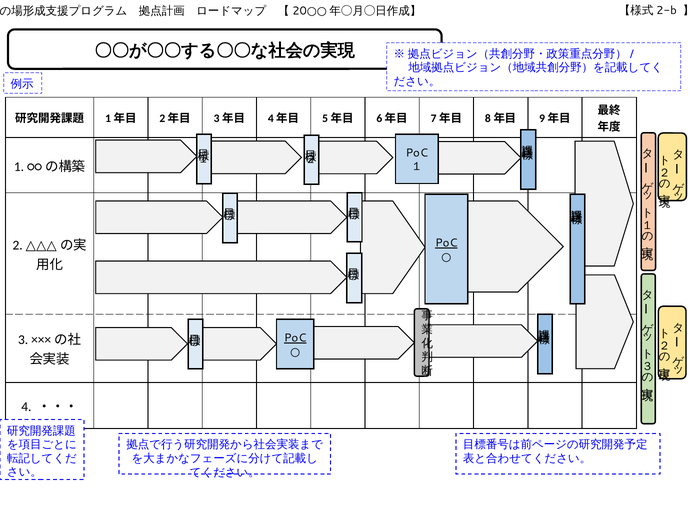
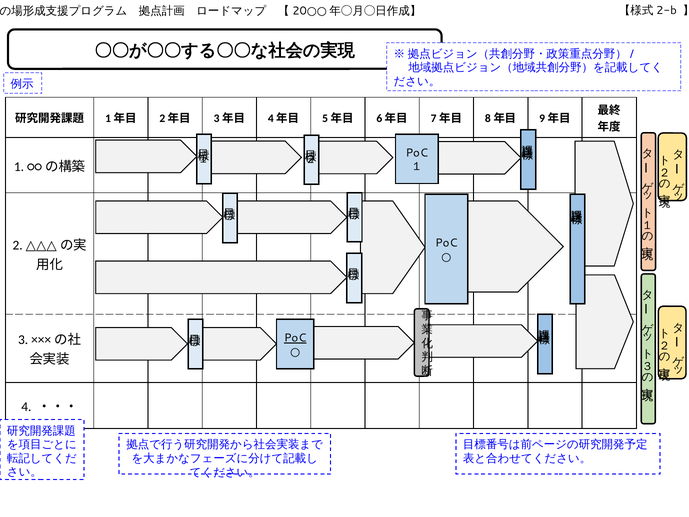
PoC underline: present -> none (446, 243)
